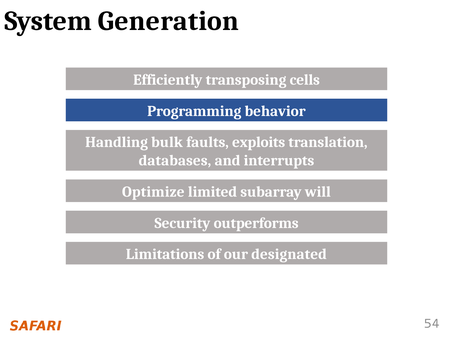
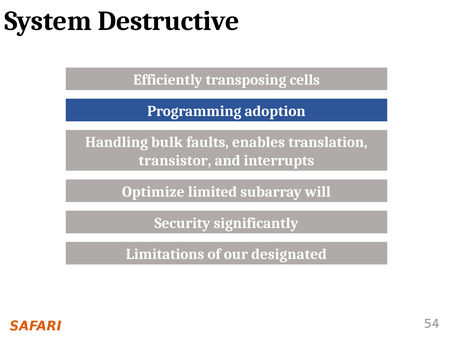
Generation: Generation -> Destructive (169, 21)
behavior: behavior -> adoption (275, 111)
exploits: exploits -> enables (259, 142)
databases: databases -> transistor (175, 160)
outperforms: outperforms -> significantly (256, 223)
